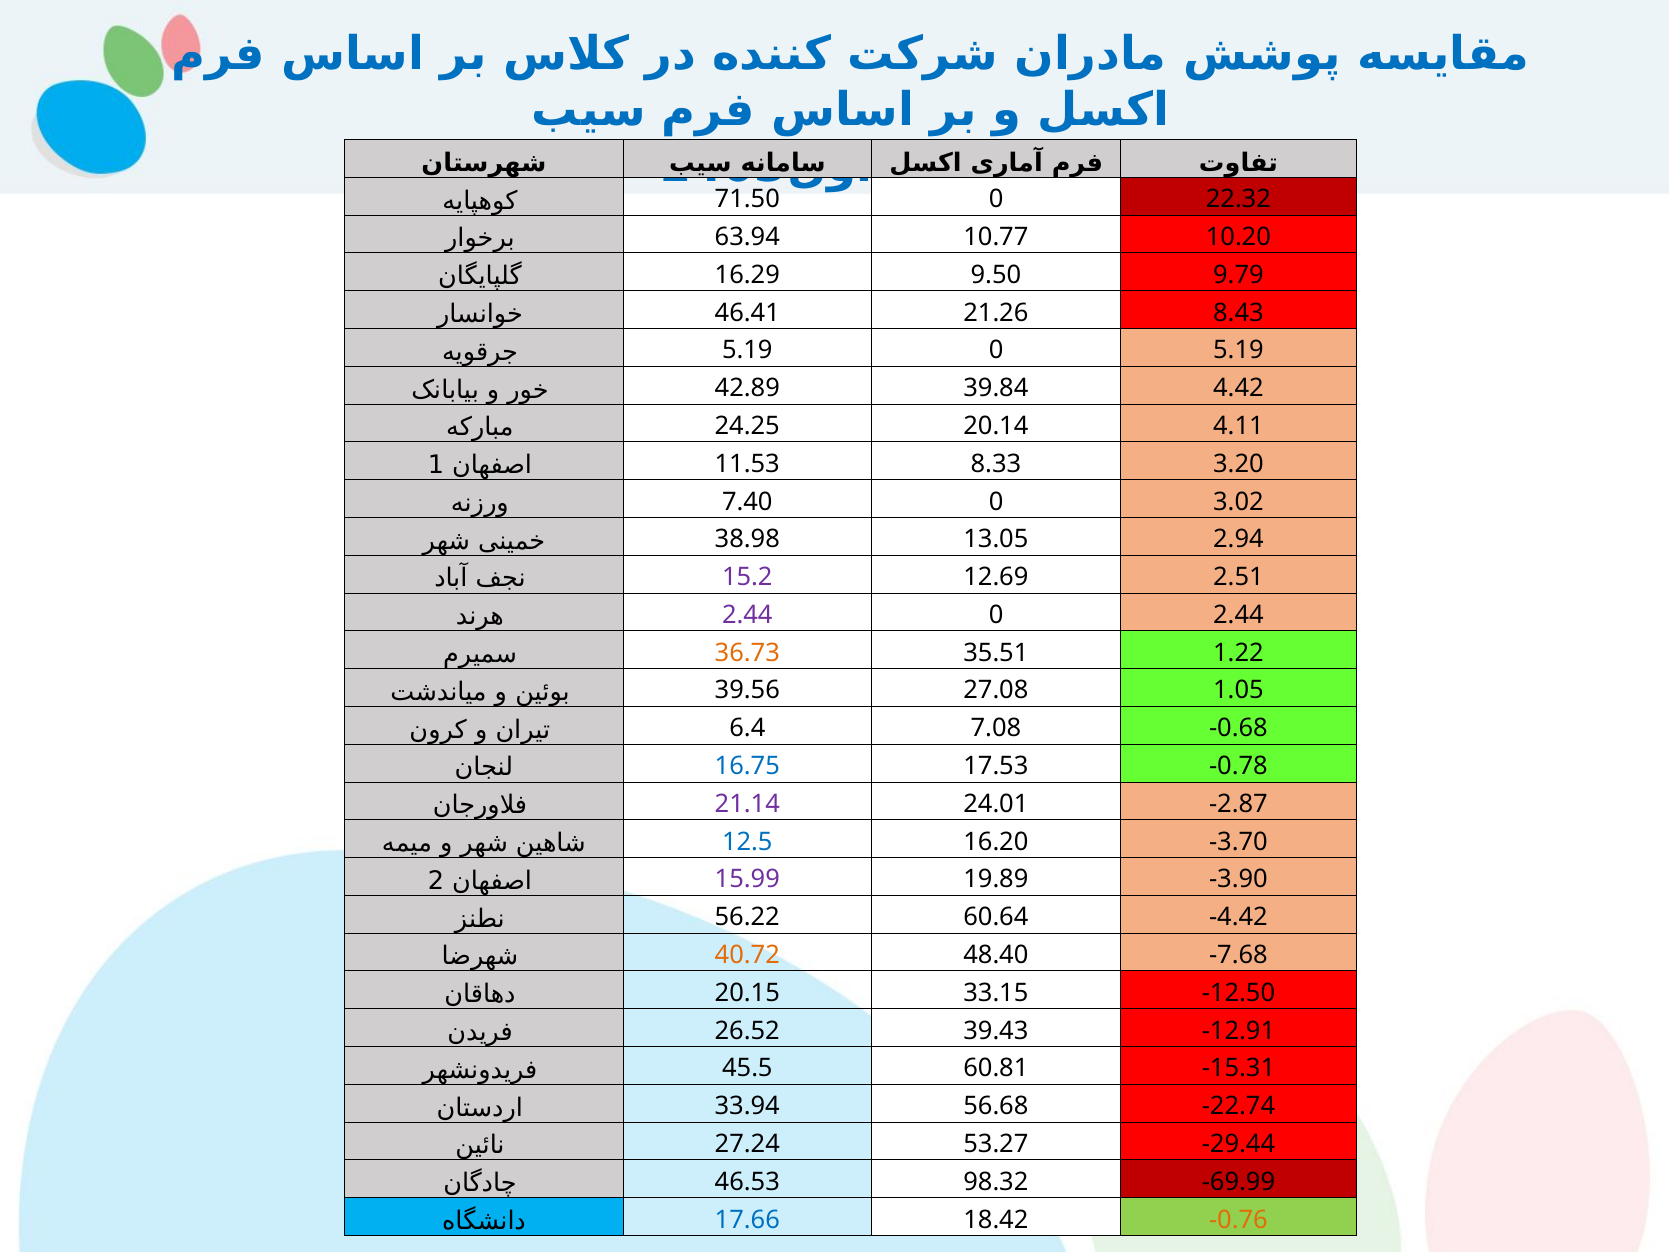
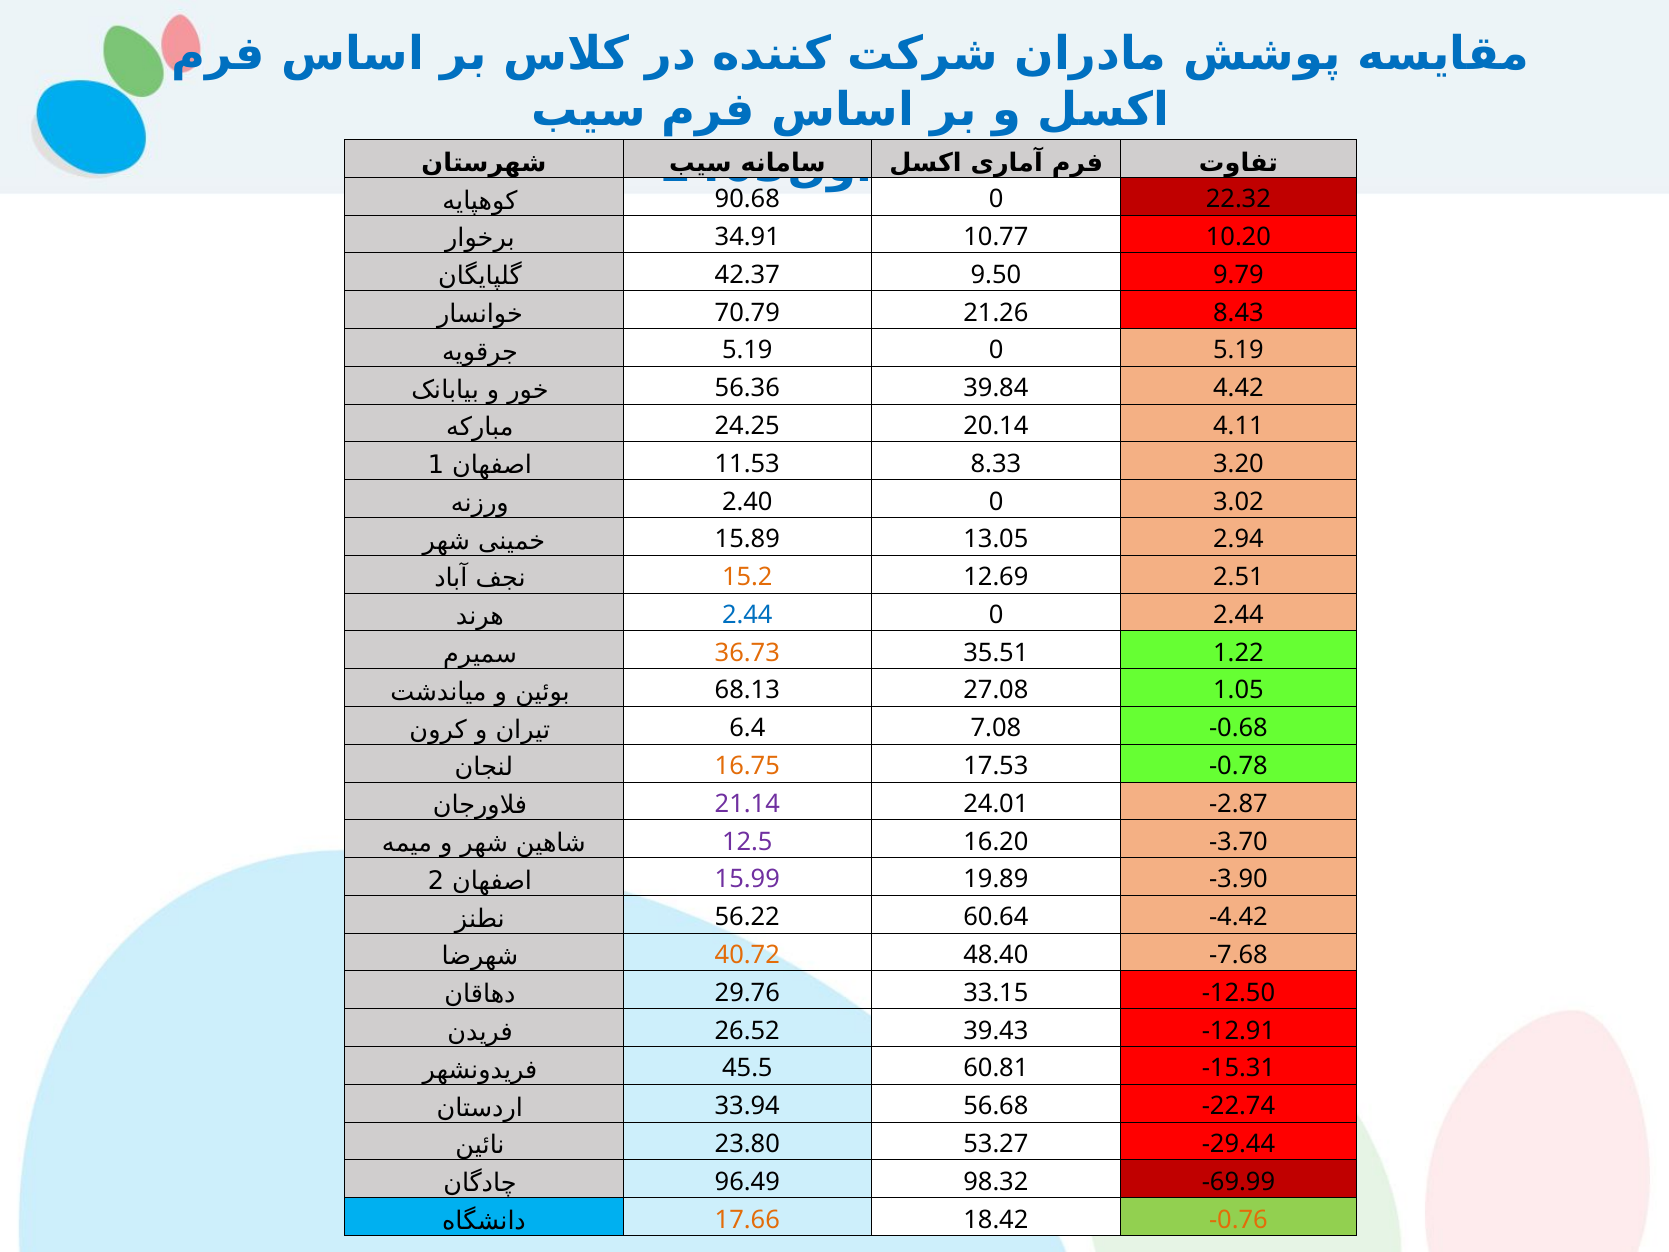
71.50: 71.50 -> 90.68 (747, 199)
63.94: 63.94 -> 34.91 (747, 237)
16.29: 16.29 -> 42.37 (747, 275)
46.41: 46.41 -> 70.79 (747, 313)
42.89: 42.89 -> 56.36 (747, 388)
7.40: 7.40 -> 2.40 (747, 501)
38.98: 38.98 -> 15.89 (747, 539)
15.2 colour: purple -> orange (747, 577)
2.44 colour: purple -> blue (747, 615)
39.56: 39.56 -> 68.13 (747, 690)
16.75 colour: blue -> orange (747, 766)
12.5 colour: blue -> purple (747, 842)
20.15: 20.15 -> 29.76 (747, 993)
27.24: 27.24 -> 23.80 (747, 1144)
46.53: 46.53 -> 96.49 (747, 1182)
17.66 colour: blue -> orange (747, 1219)
